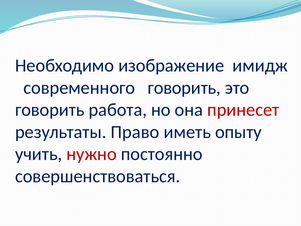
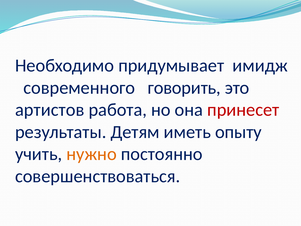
изображение: изображение -> придумывает (171, 66)
говорить: говорить -> артистов (50, 110)
Право: Право -> Детям (135, 132)
нужно colour: red -> orange (92, 154)
